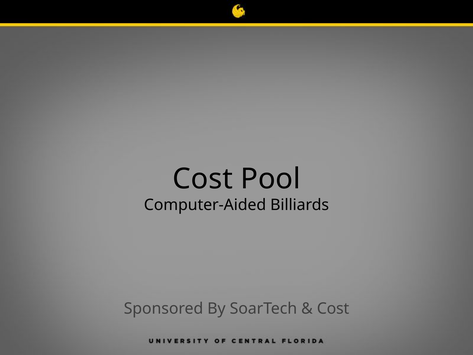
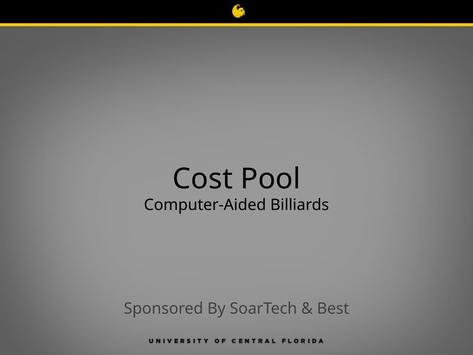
Cost: Cost -> Best (333, 309)
